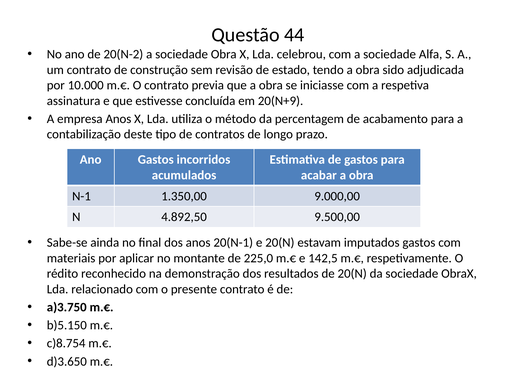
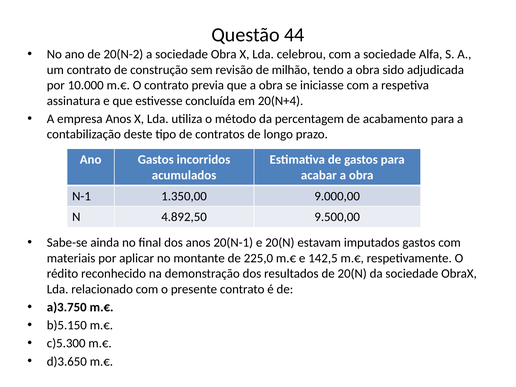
estado: estado -> milhão (291, 70)
20(N+9: 20(N+9 -> 20(N+4 (281, 101)
c)8.754: c)8.754 -> c)5.300 (66, 343)
